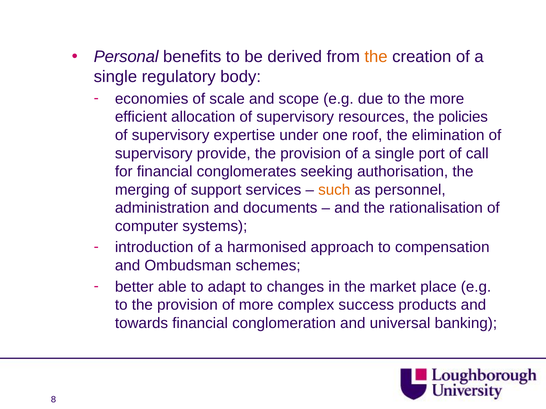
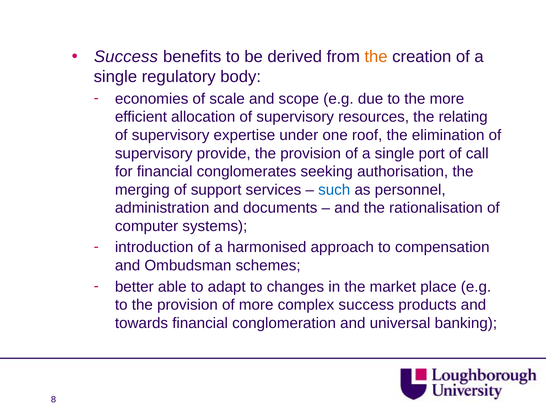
Personal: Personal -> Success (126, 57)
policies: policies -> relating (463, 117)
such colour: orange -> blue (334, 190)
